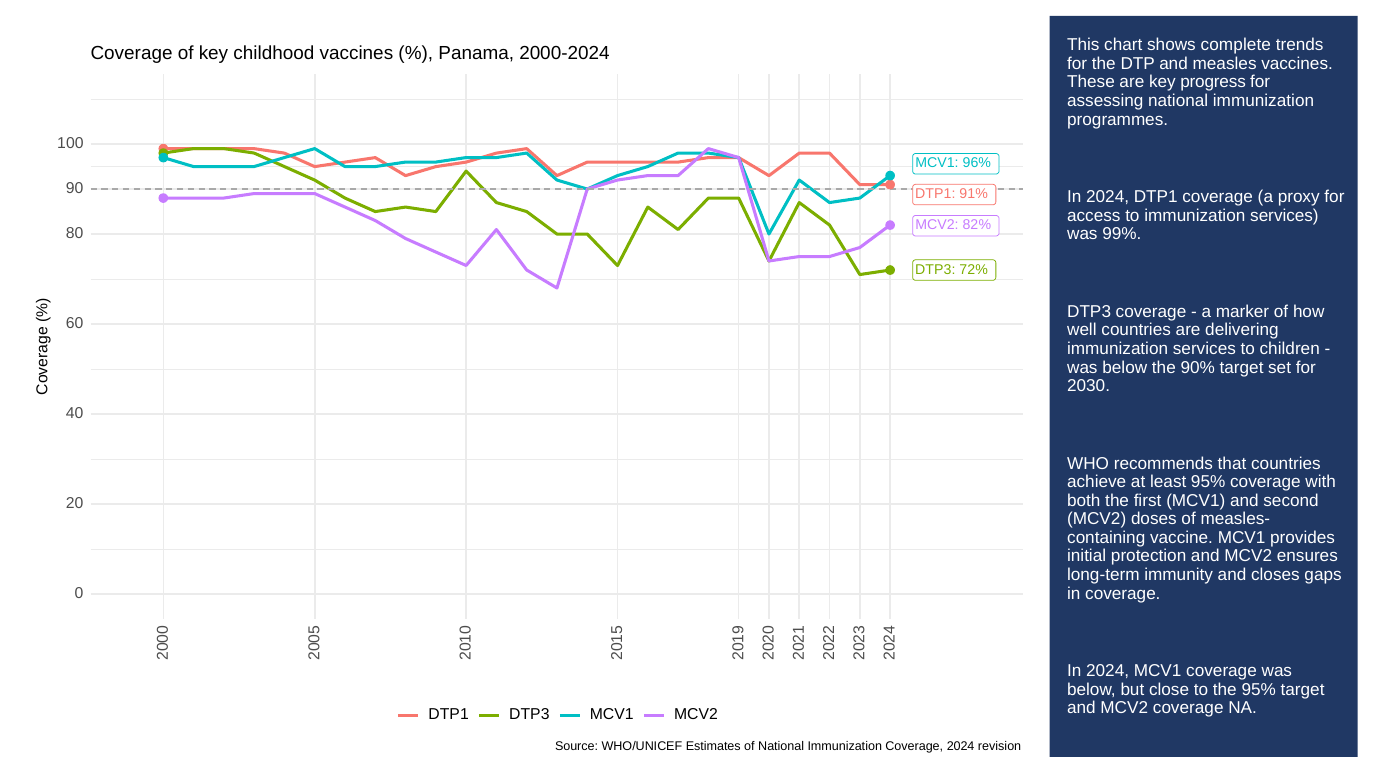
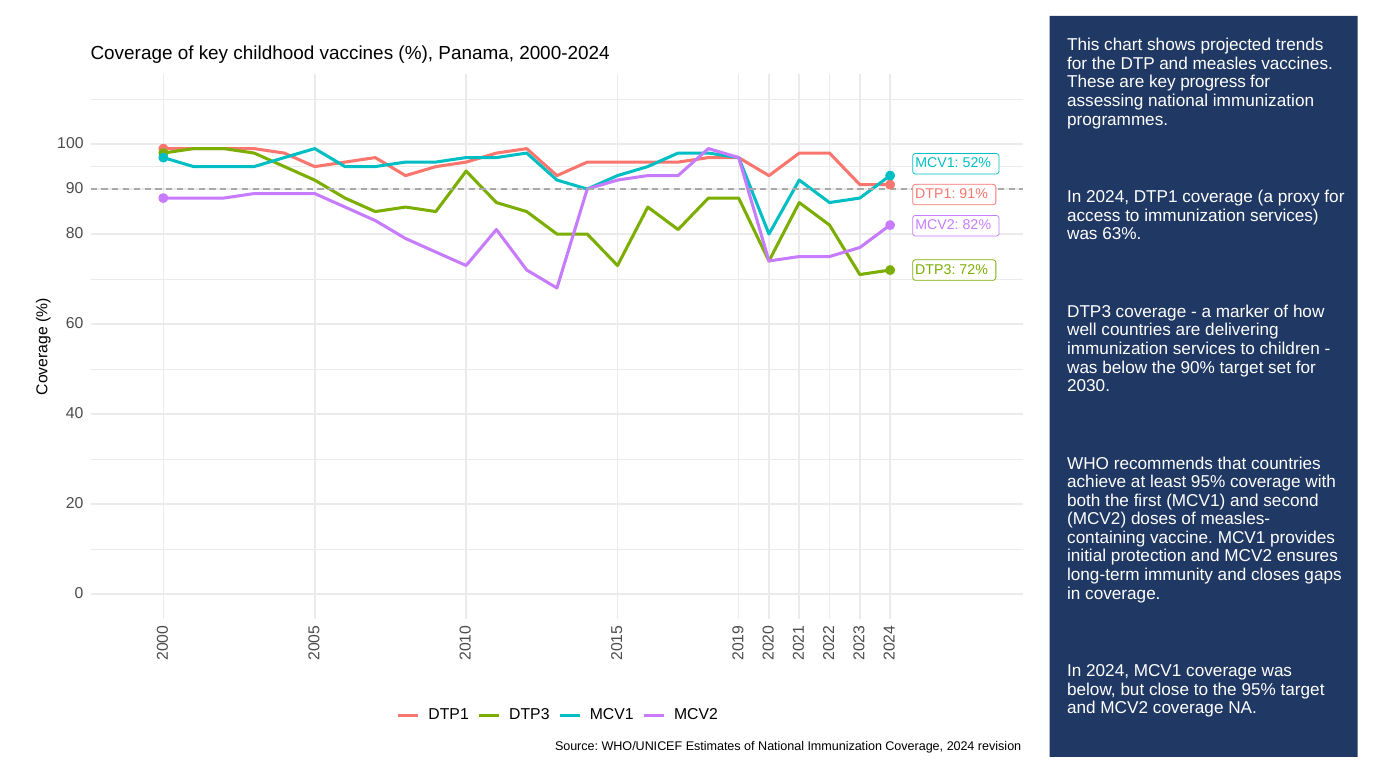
complete: complete -> projected (1236, 45)
96%: 96% -> 52% (977, 163)
99%: 99% -> 63% (1122, 234)
